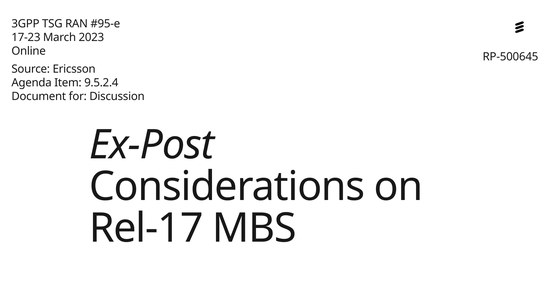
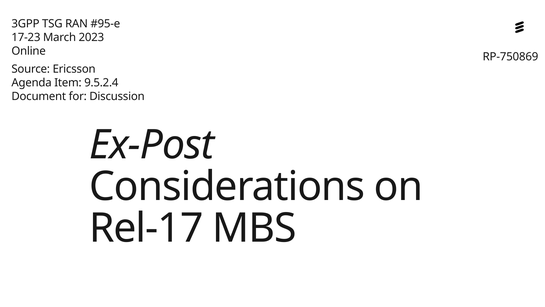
RP-500645: RP-500645 -> RP-750869 (510, 57)
